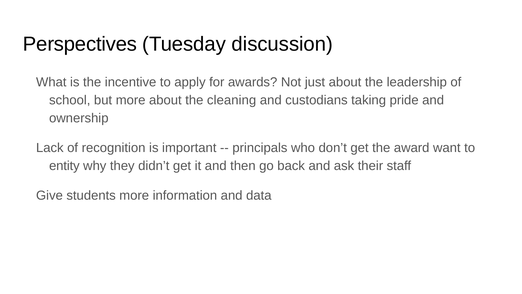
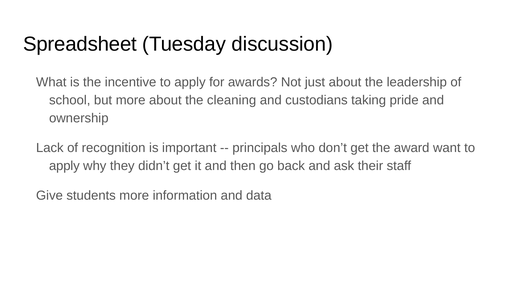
Perspectives: Perspectives -> Spreadsheet (80, 44)
entity: entity -> apply (64, 166)
